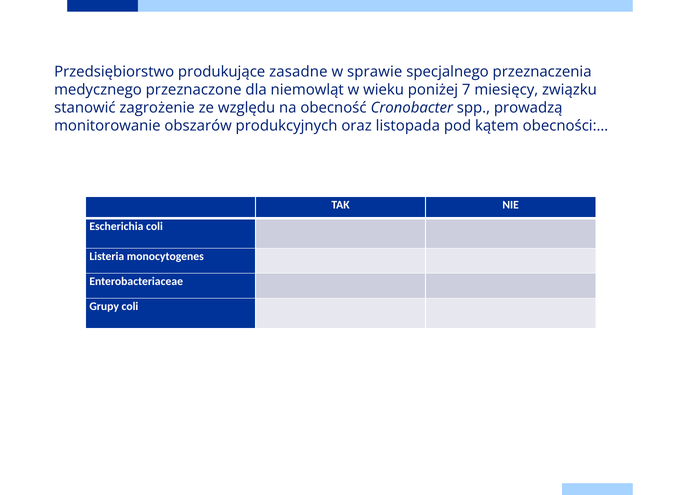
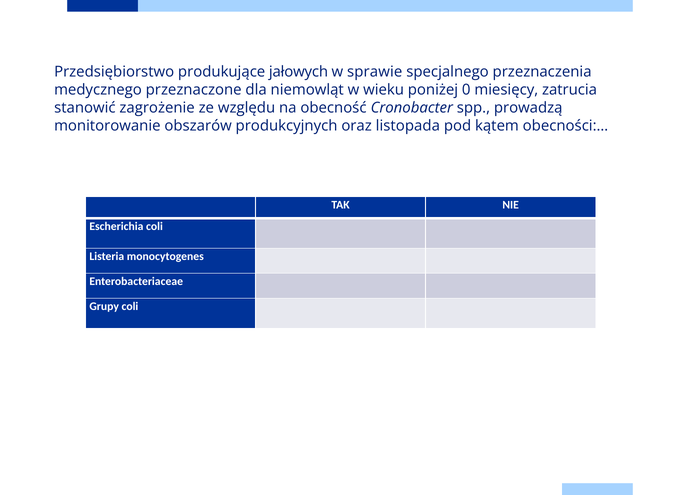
zasadne: zasadne -> jałowych (299, 72)
7: 7 -> 0 (466, 90)
związku: związku -> zatrucia (570, 90)
